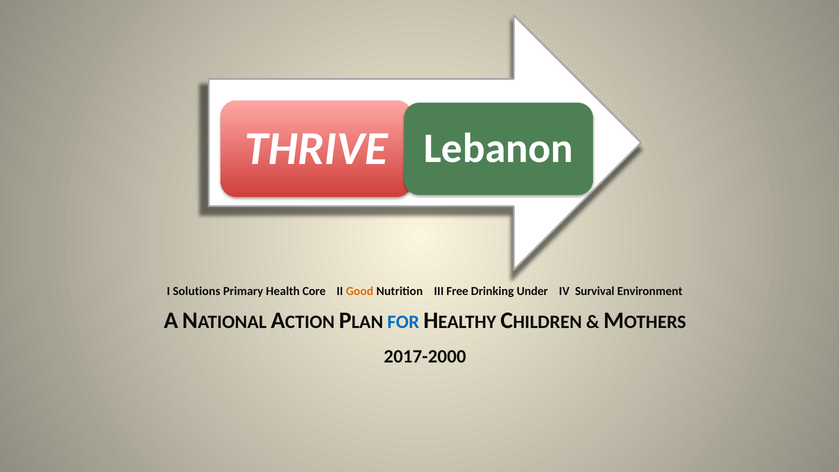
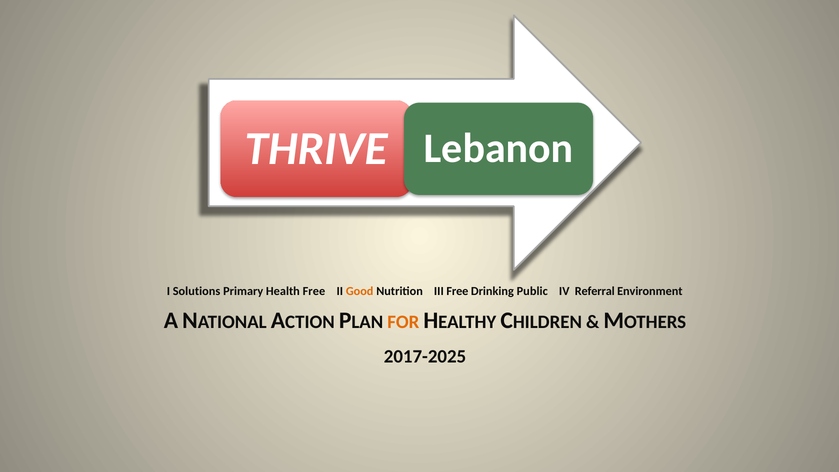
Health Core: Core -> Free (314, 291)
Under: Under -> Public (532, 291)
Survival: Survival -> Referral (595, 291)
FOR colour: blue -> orange (403, 322)
2017-2000: 2017-2000 -> 2017-2025 (425, 357)
